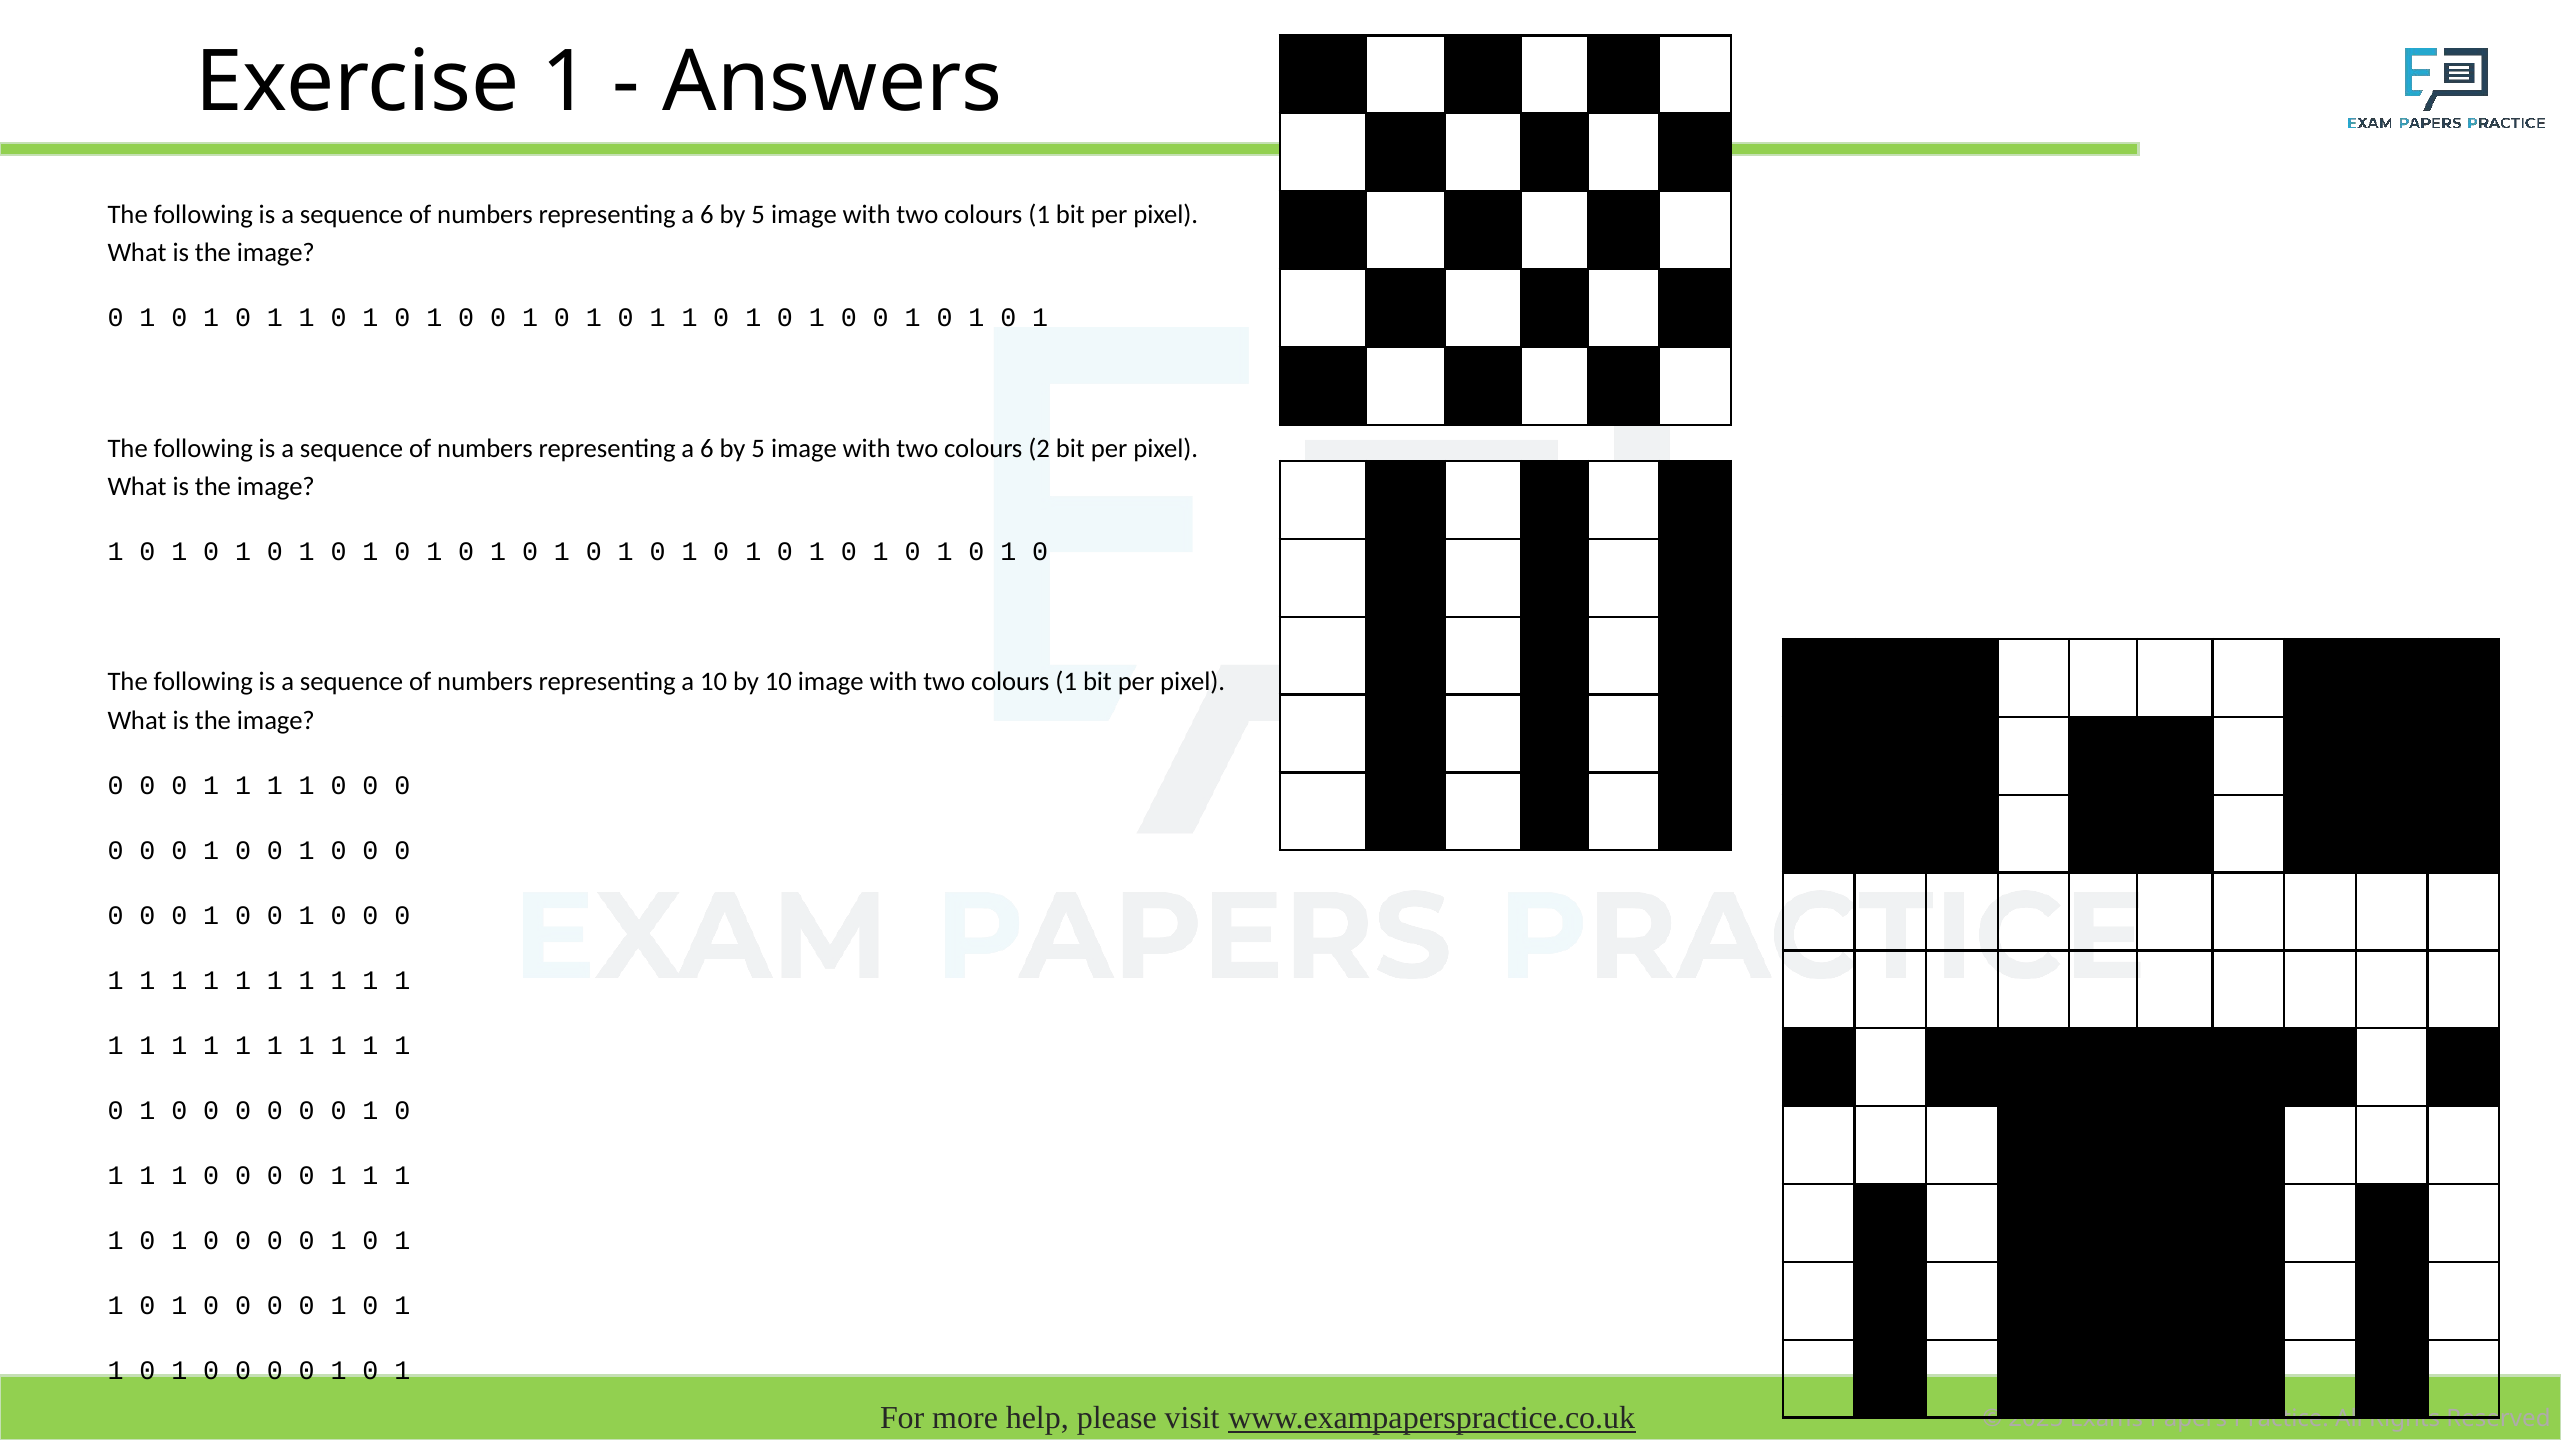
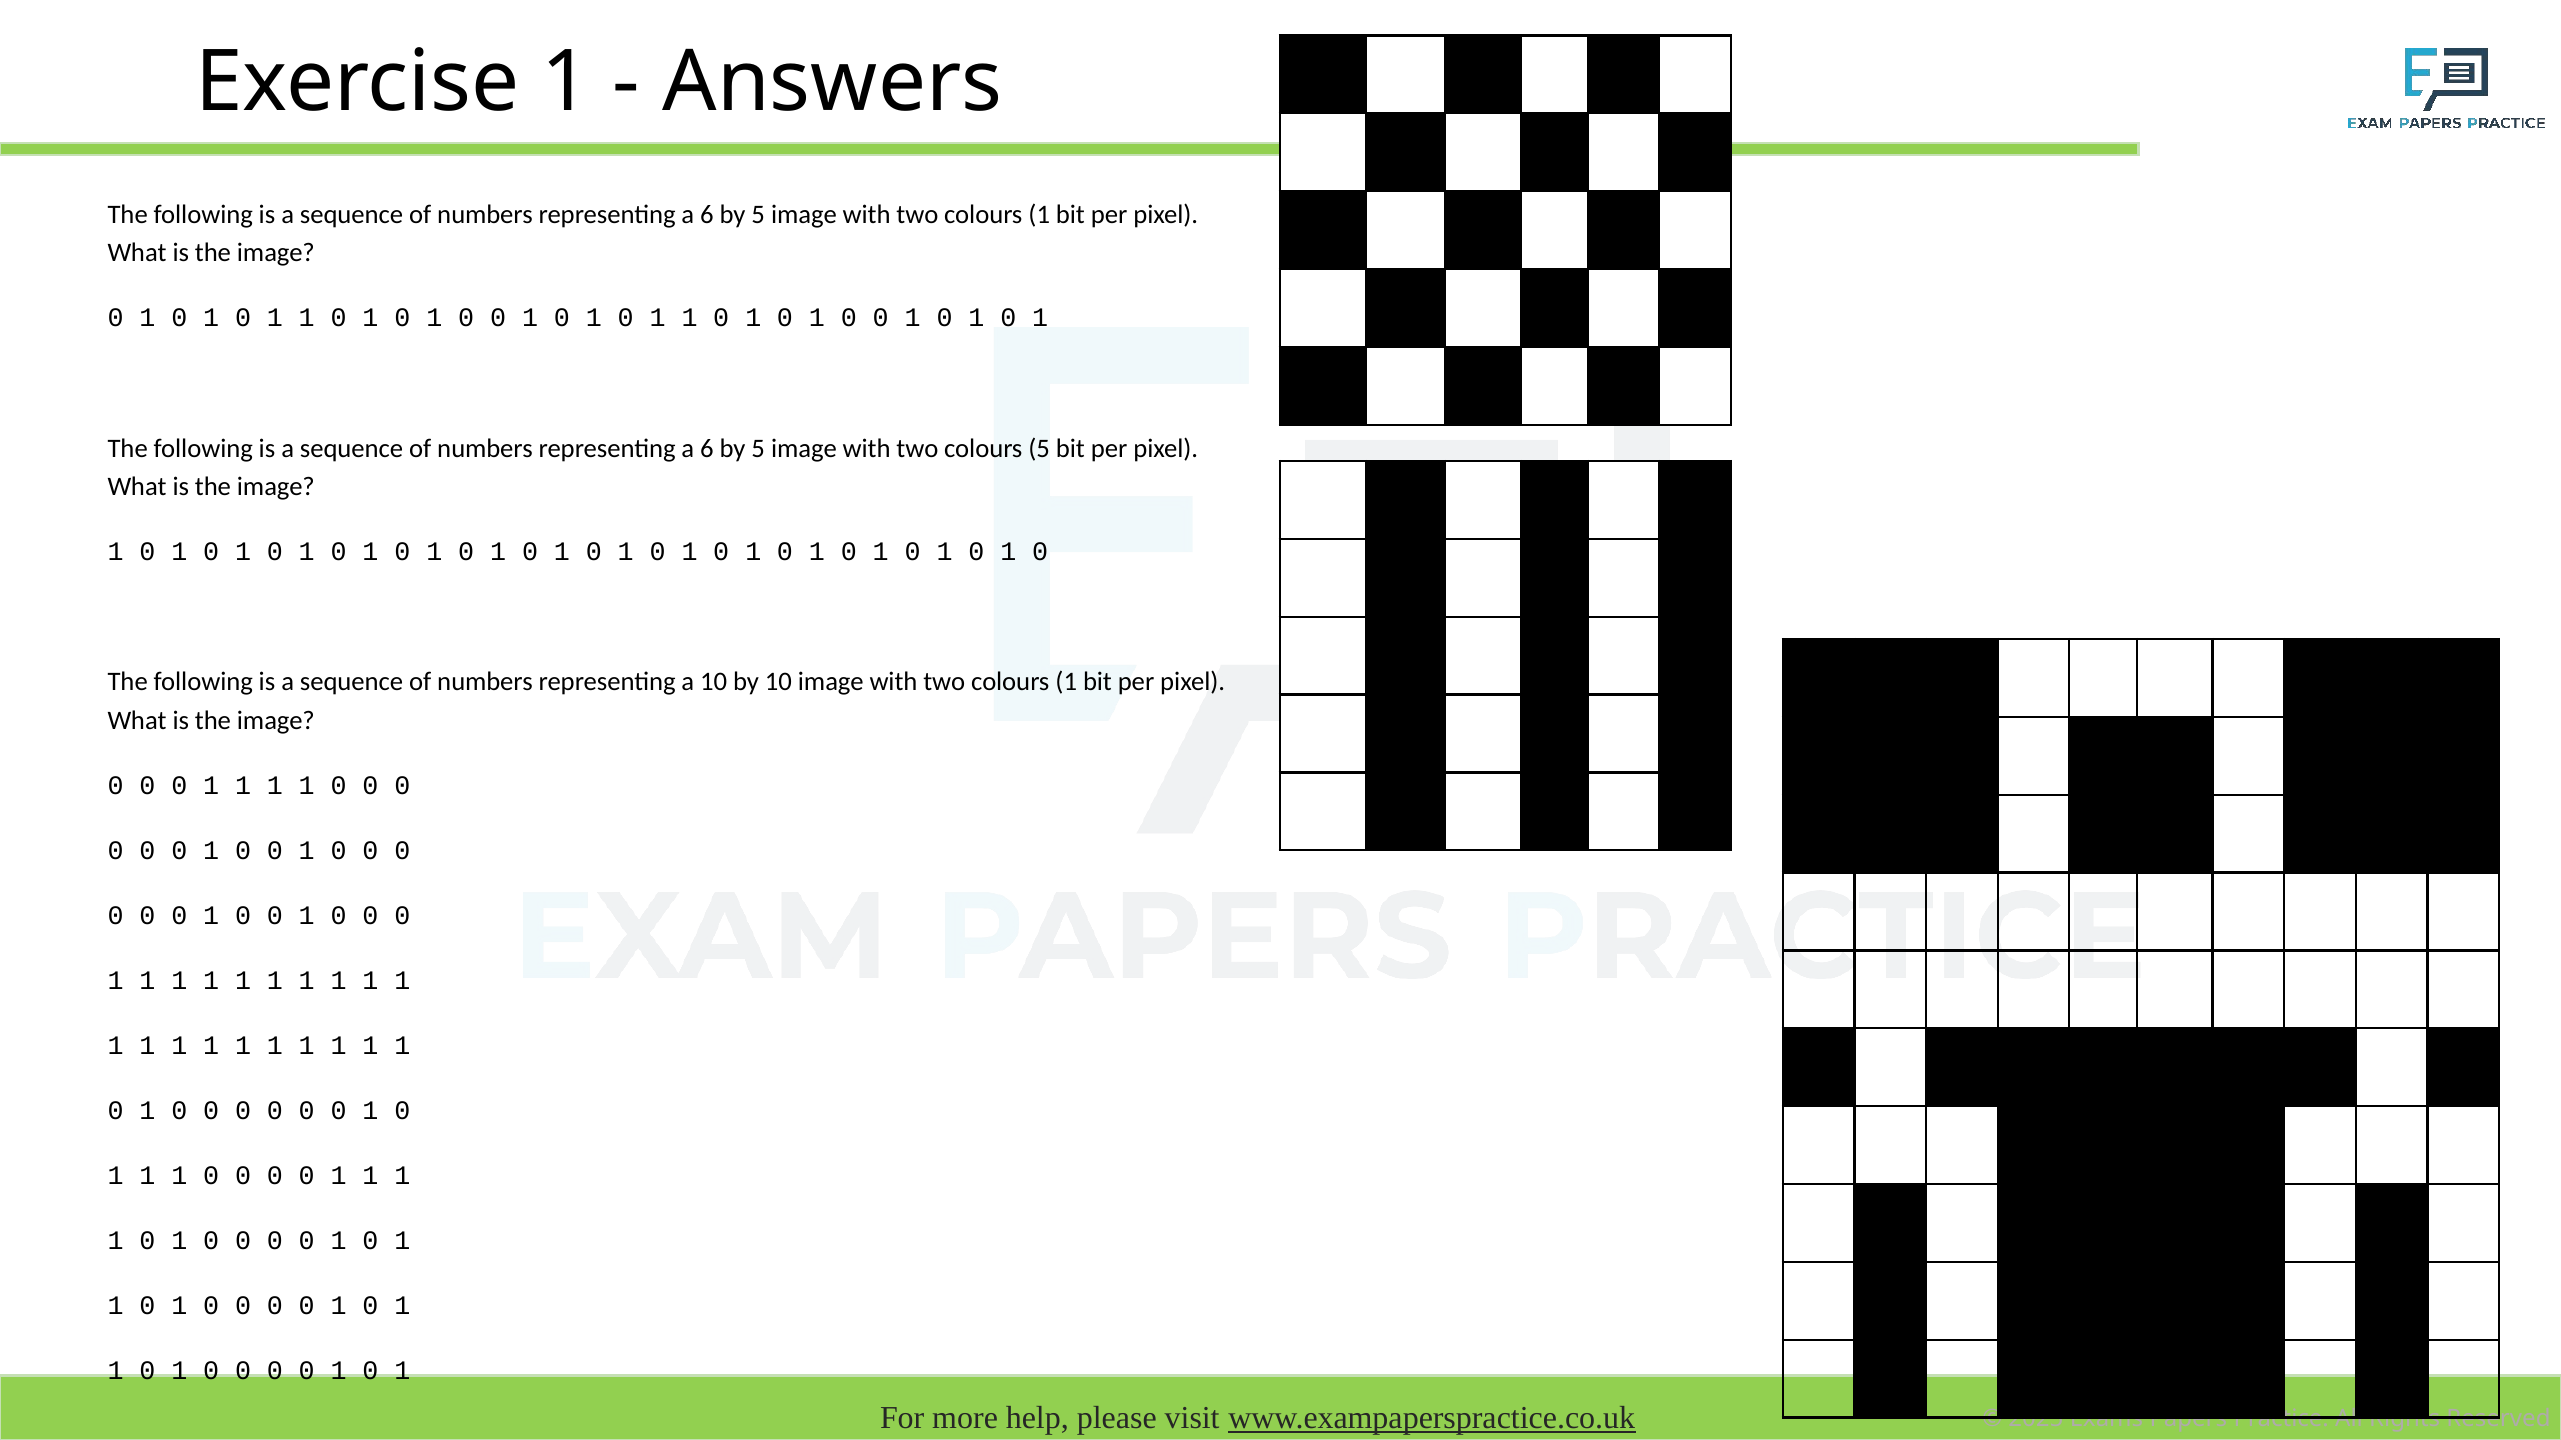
colours 2: 2 -> 5 (1039, 448)
